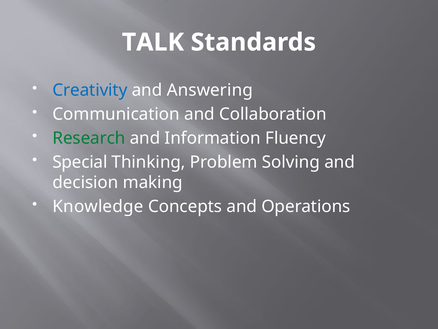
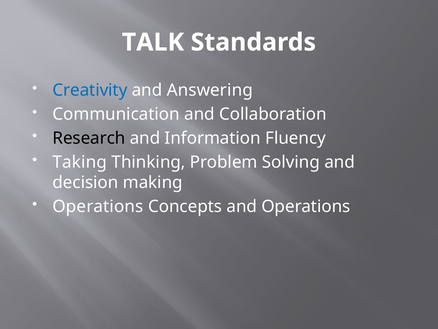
Research colour: green -> black (89, 138)
Special: Special -> Taking (80, 162)
Knowledge: Knowledge -> Operations (98, 206)
